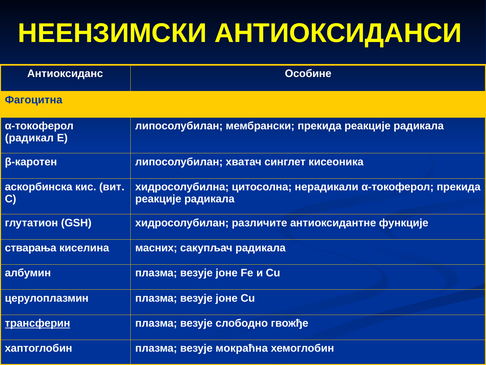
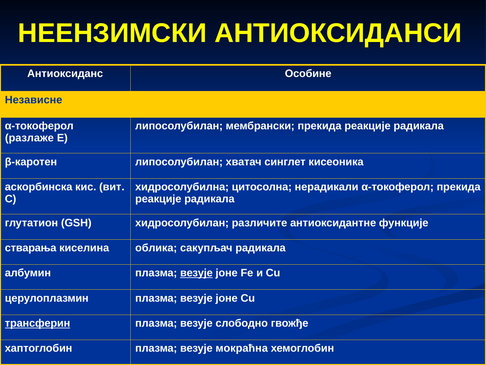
Фагоцитна: Фагоцитна -> Независне (34, 100)
радикал: радикал -> разлаже (29, 138)
масних: масних -> облика (156, 248)
везује underline: none -> present (196, 273)
